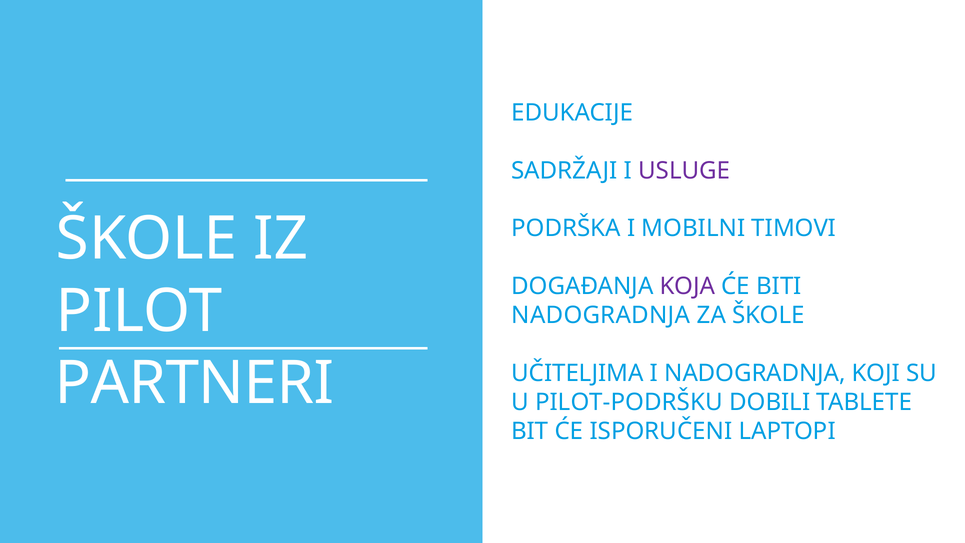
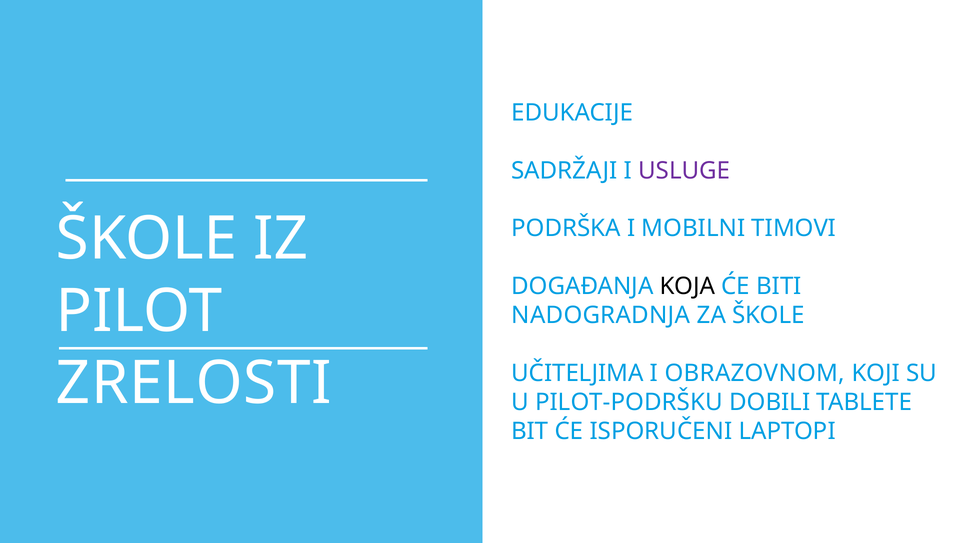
KOJA colour: purple -> black (687, 286)
I NADOGRADNJA: NADOGRADNJA -> OBRAZOVNOM (755, 373)
PARTNERI: PARTNERI -> ZRELOSTI (194, 383)
